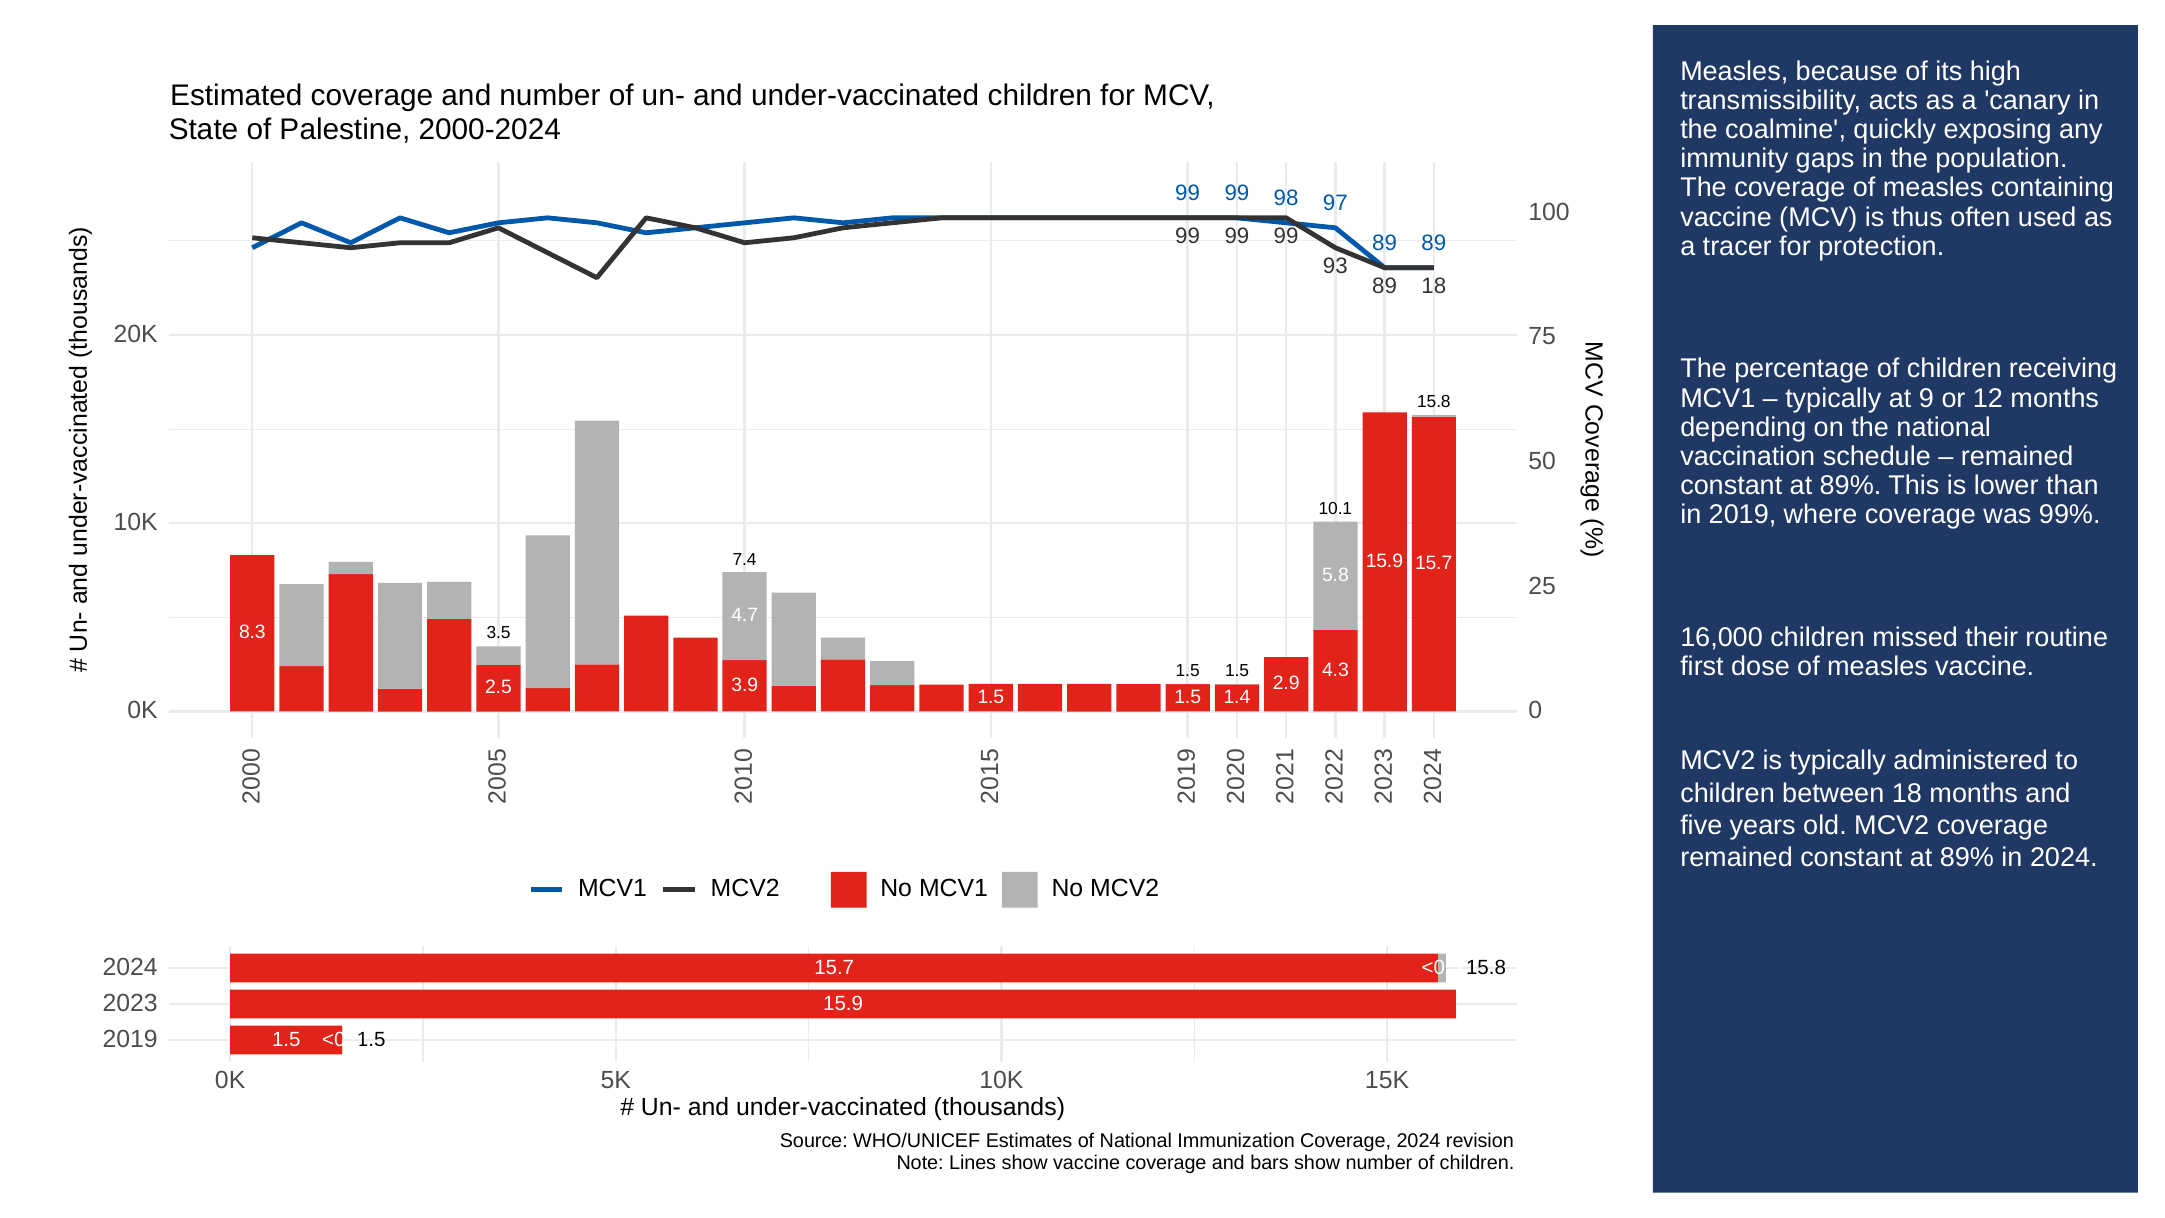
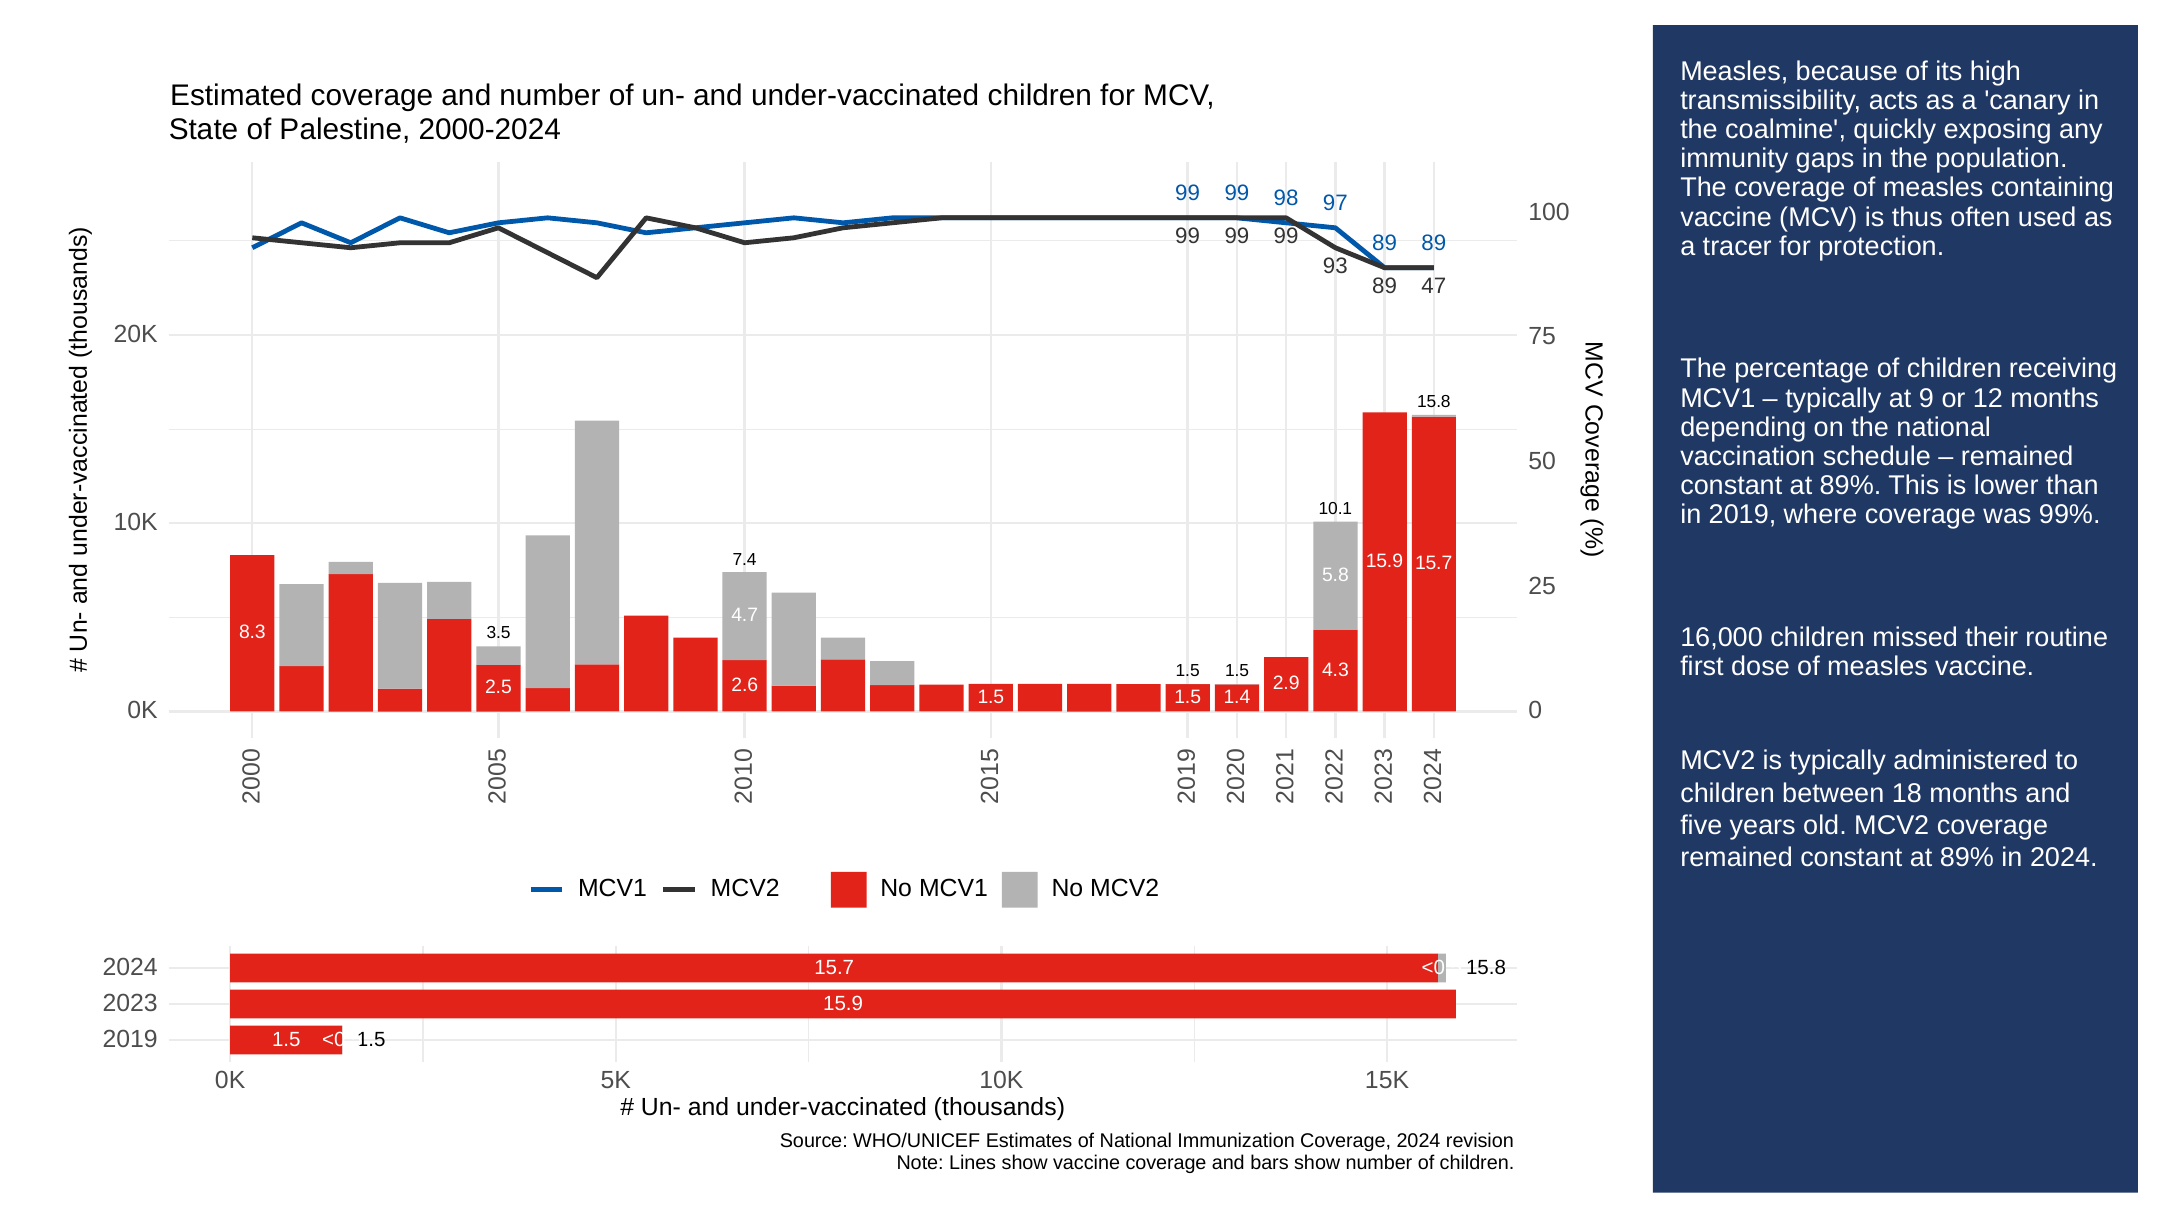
89 18: 18 -> 47 (1434, 286)
3.9: 3.9 -> 2.6 (745, 685)
